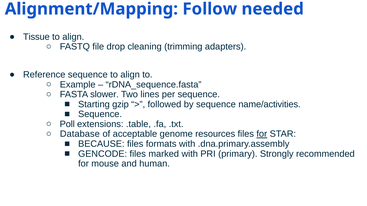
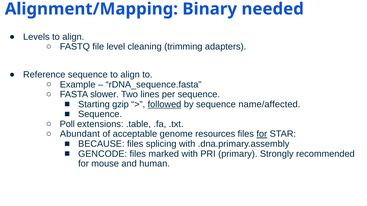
Follow: Follow -> Binary (210, 9)
Tissue: Tissue -> Levels (36, 37)
drop: drop -> level (116, 47)
followed underline: none -> present (164, 105)
name/activities: name/activities -> name/affected (269, 105)
Database: Database -> Abundant (80, 134)
formats: formats -> splicing (161, 144)
